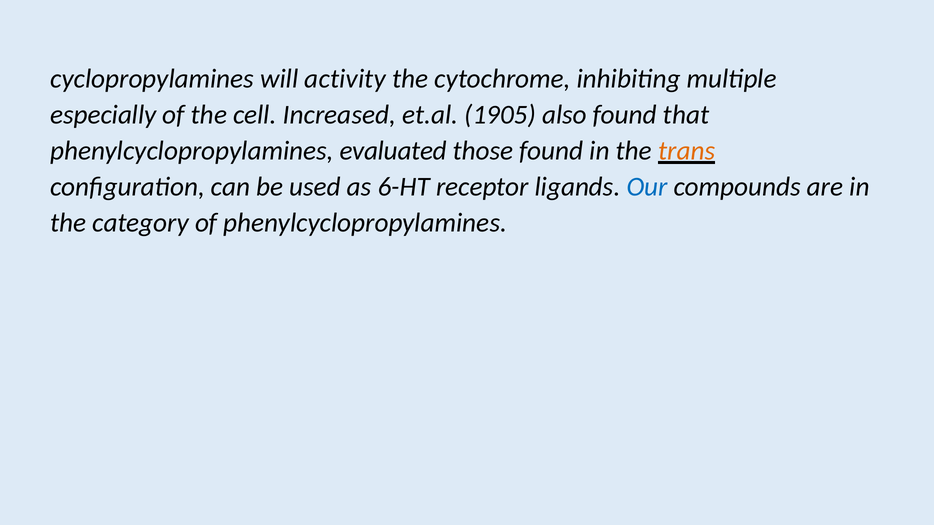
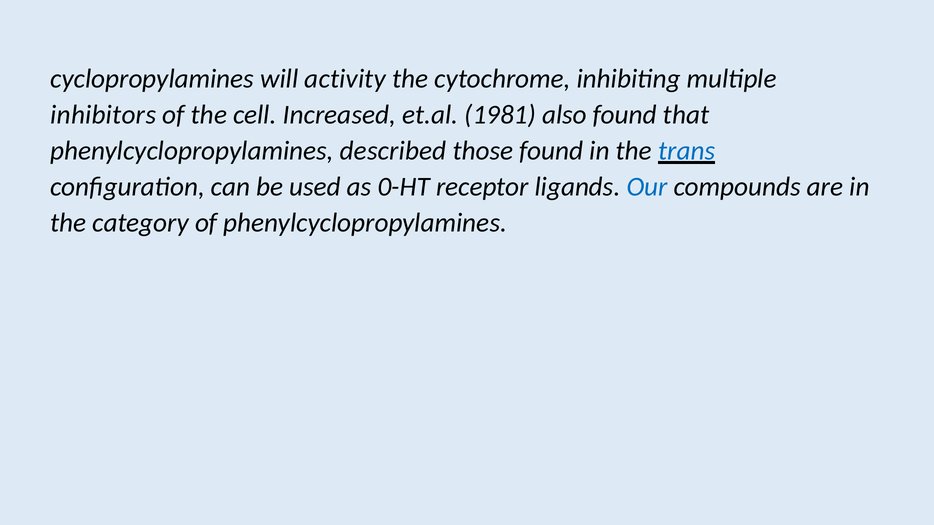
especially: especially -> inhibitors (103, 115)
1905: 1905 -> 1981 (500, 115)
evaluated: evaluated -> described (393, 151)
trans colour: orange -> blue (687, 151)
6-HT: 6-HT -> 0-HT (404, 187)
